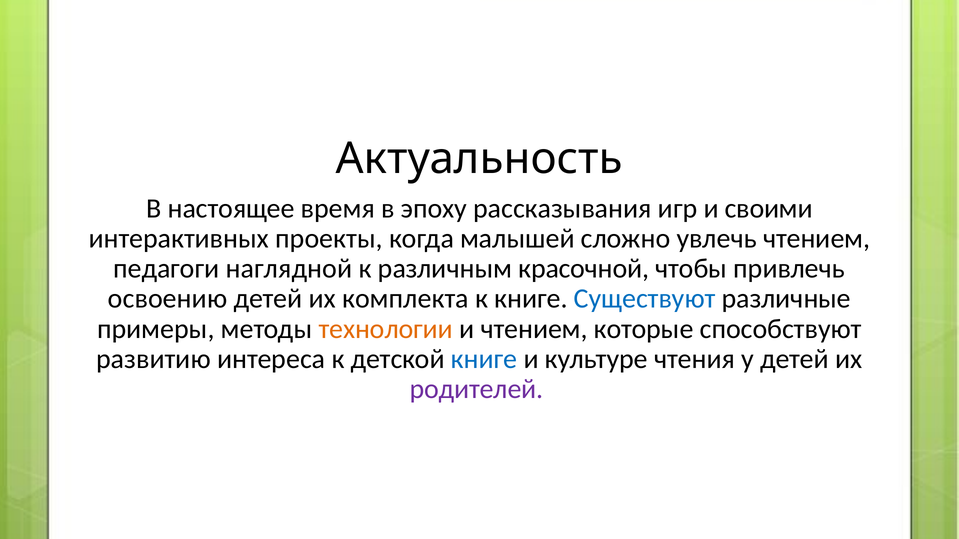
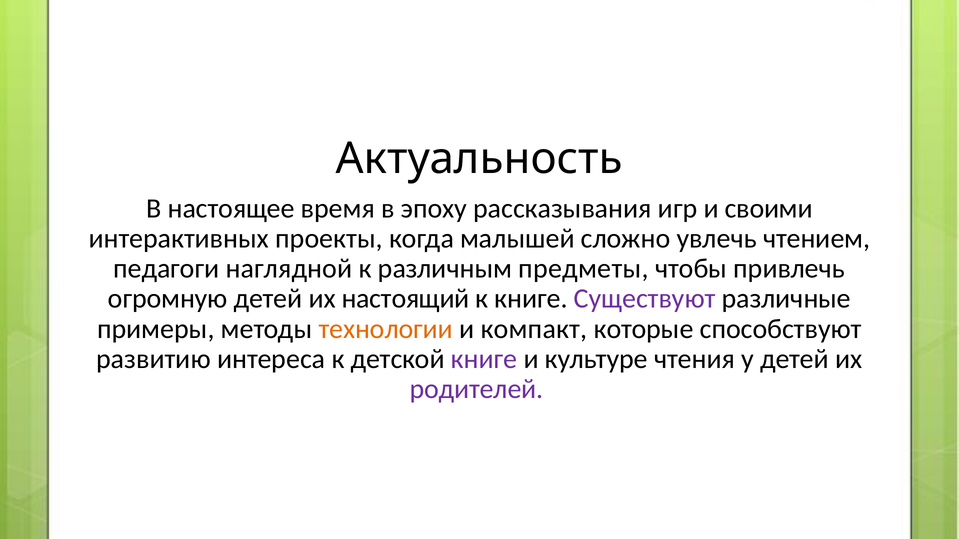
красочной: красочной -> предметы (583, 269)
освоению: освоению -> огромную (168, 299)
комплекта: комплекта -> настоящий (406, 299)
Существуют colour: blue -> purple (645, 299)
и чтением: чтением -> компакт (534, 329)
книге colour: blue -> purple (484, 359)
